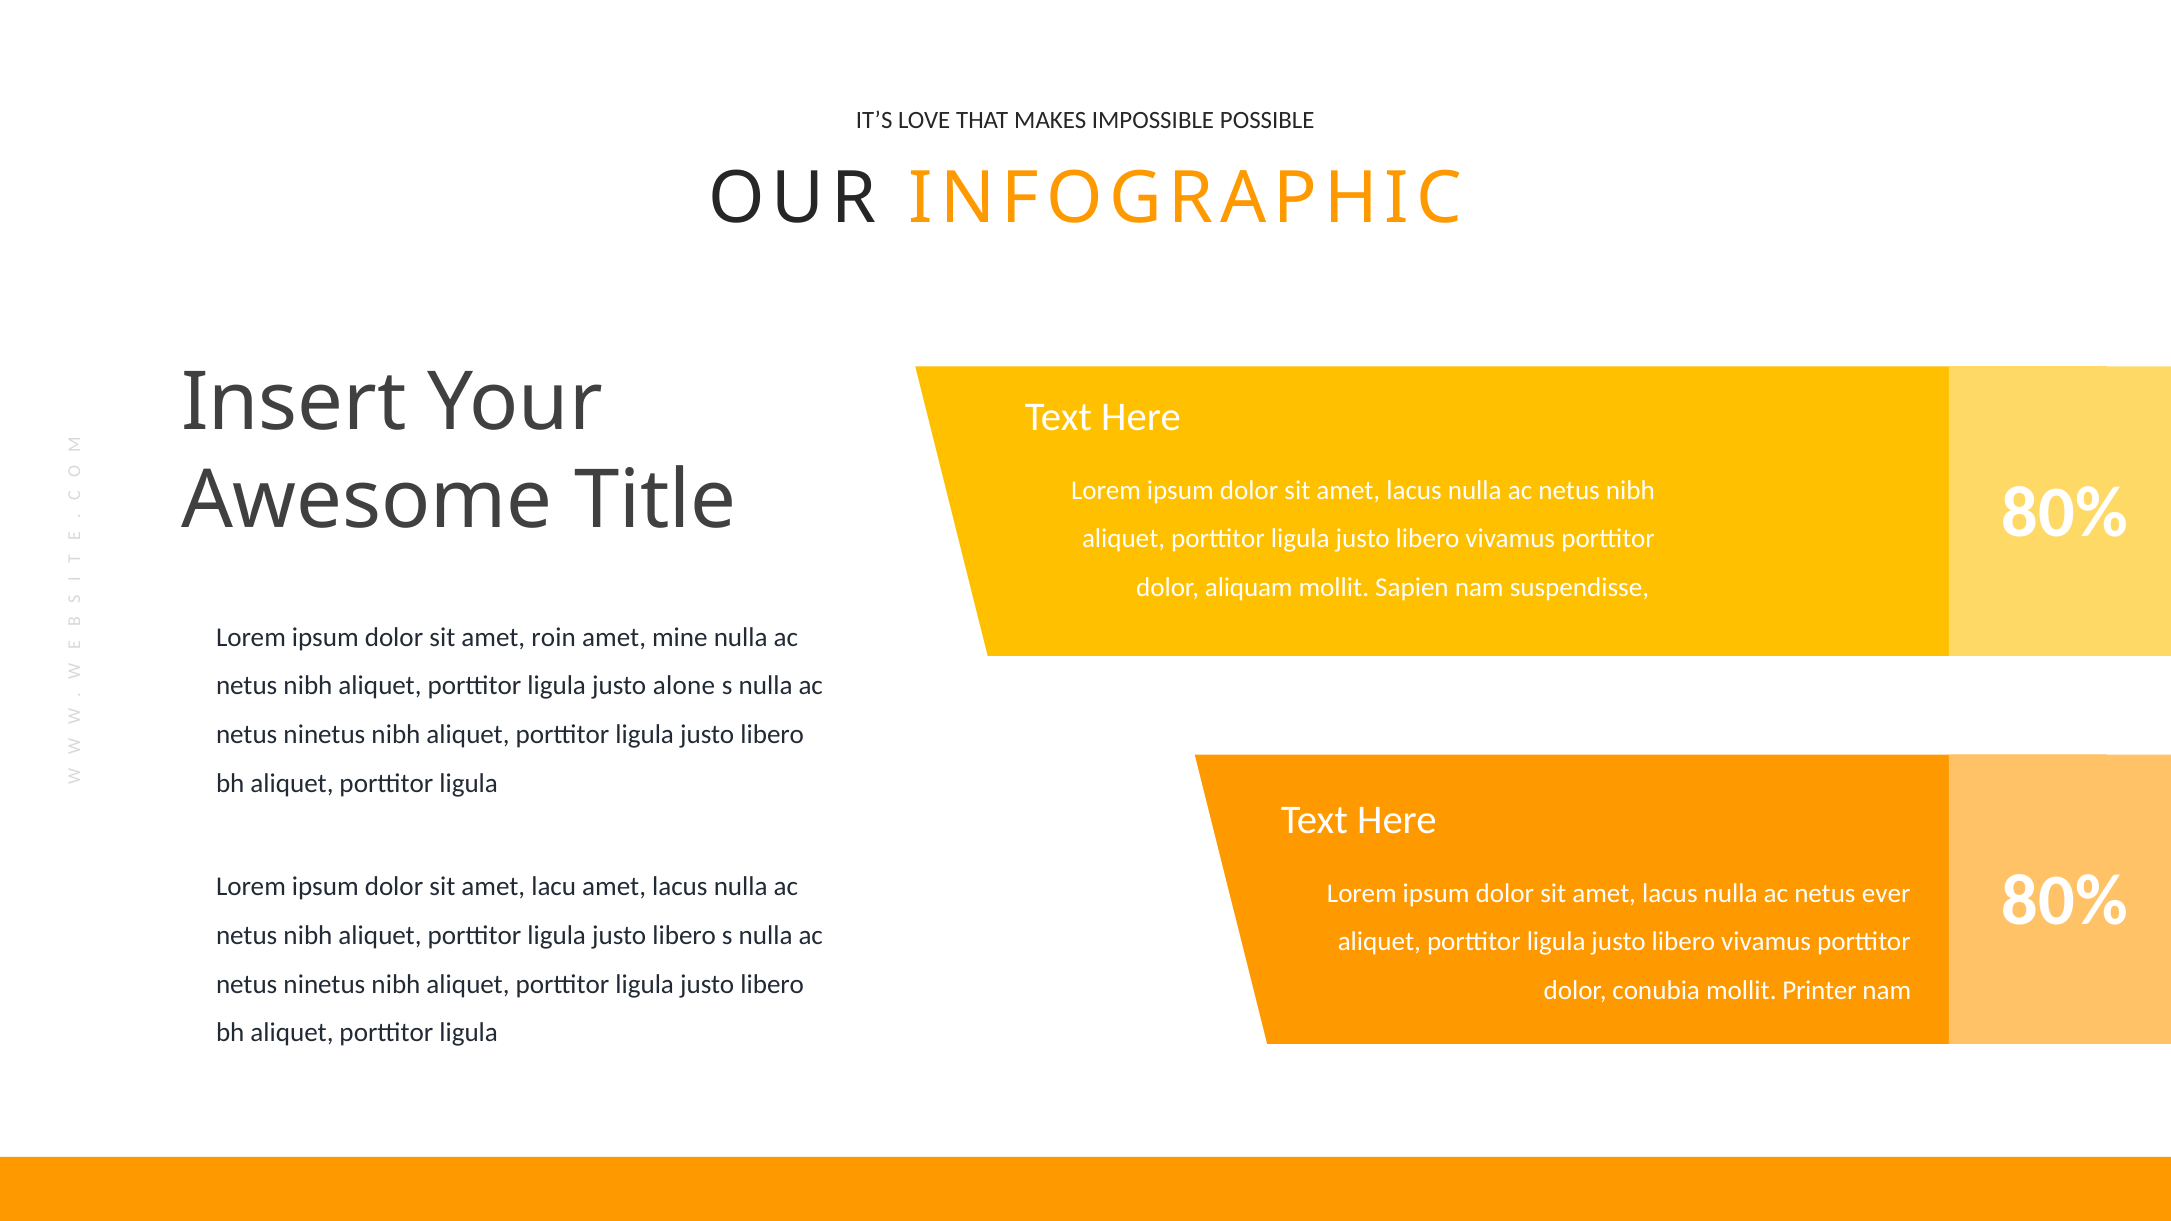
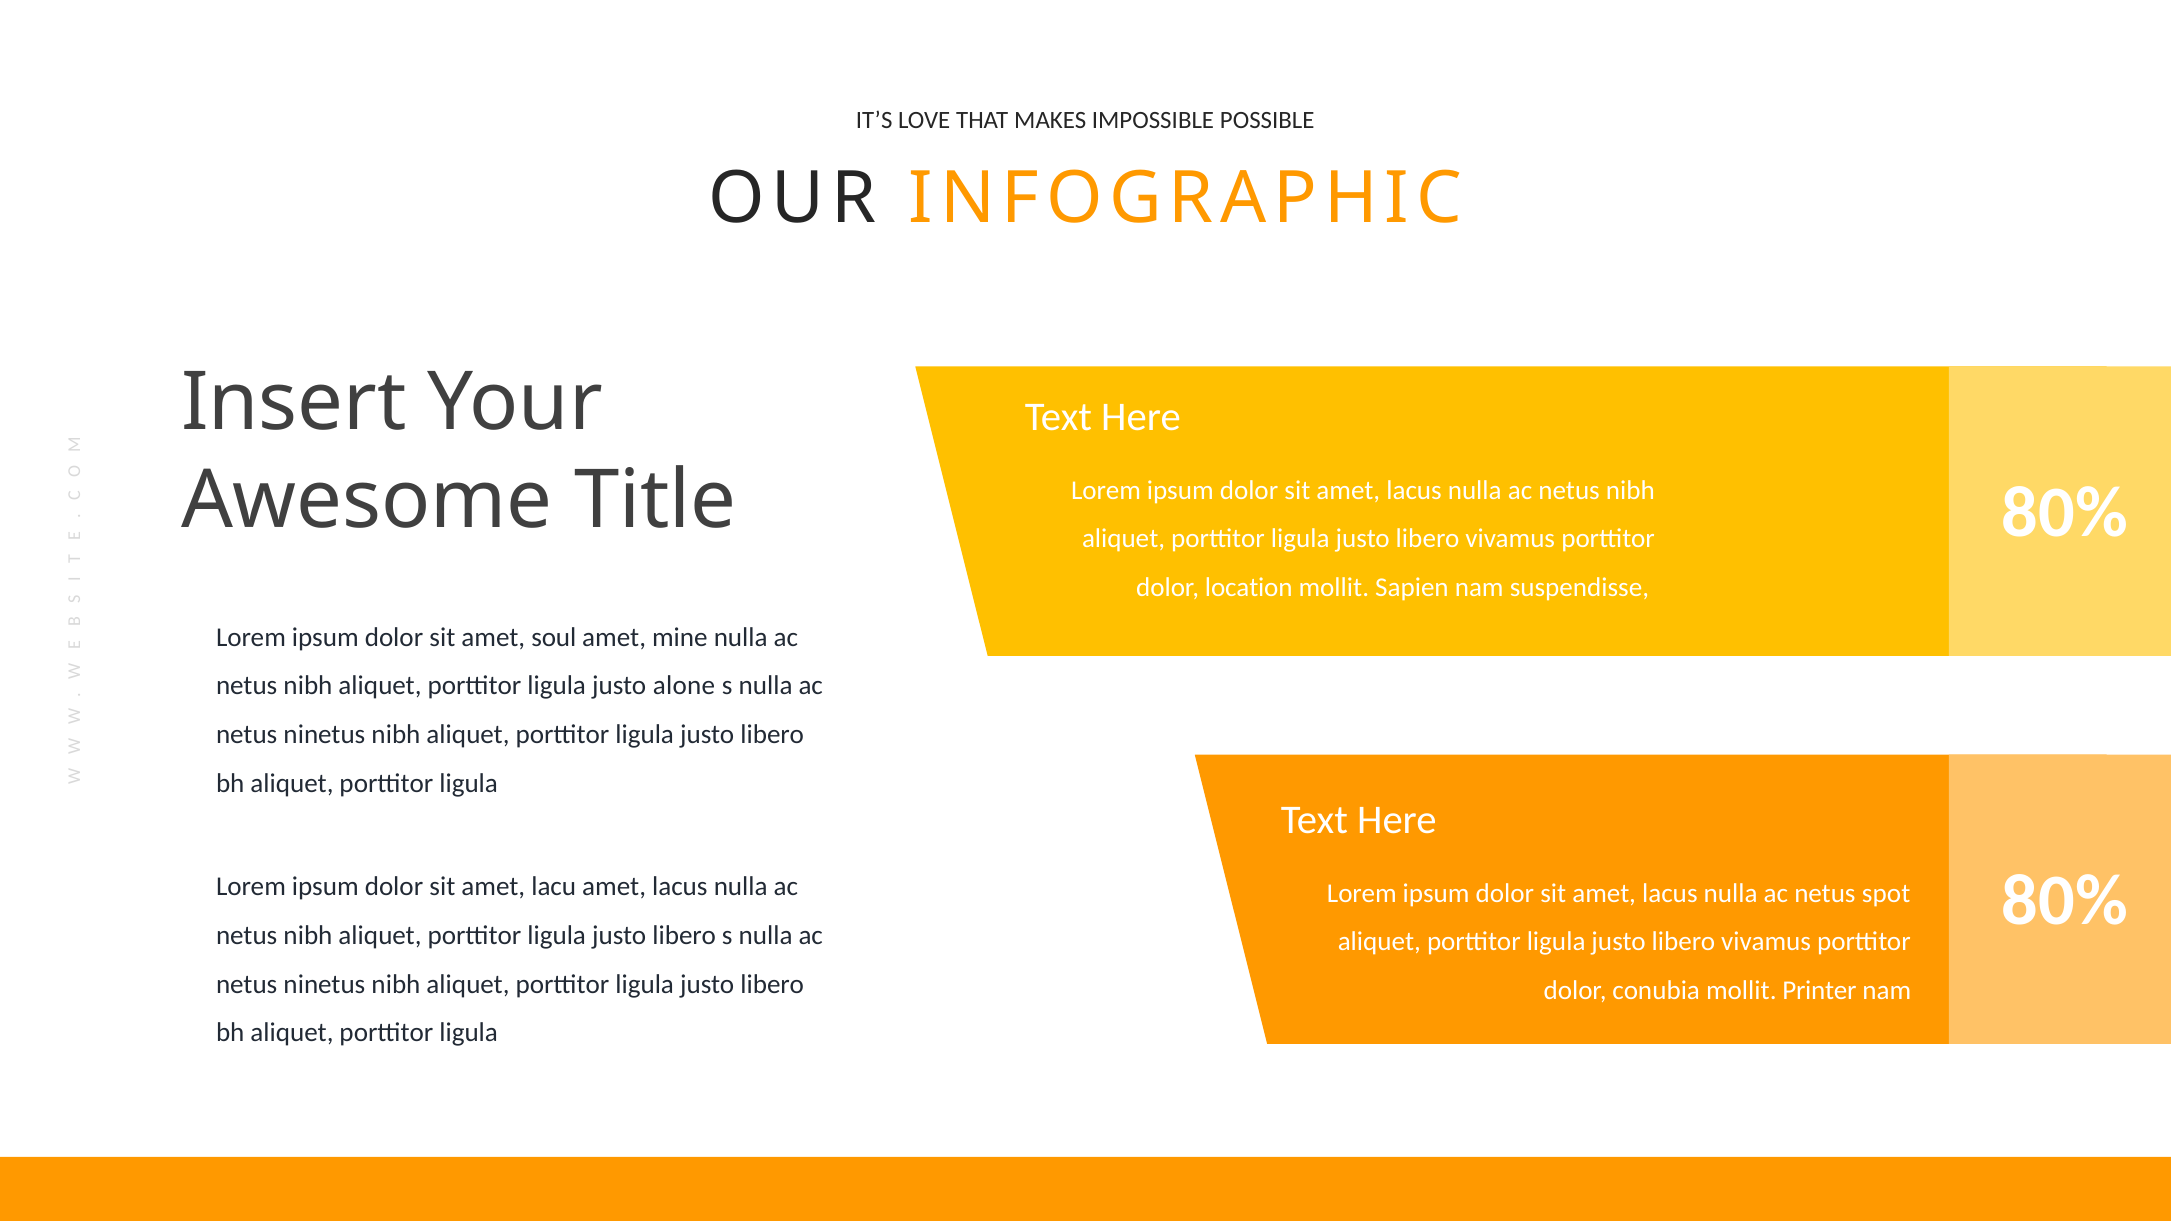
aliquam: aliquam -> location (1249, 588)
roin: roin -> soul (554, 637)
ever: ever -> spot (1886, 893)
